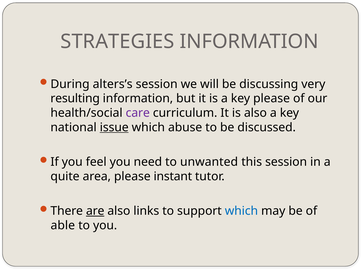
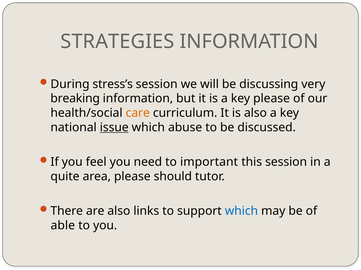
alters’s: alters’s -> stress’s (113, 84)
resulting: resulting -> breaking (75, 99)
care colour: purple -> orange (138, 113)
unwanted: unwanted -> important (209, 162)
instant: instant -> should (173, 177)
are underline: present -> none (95, 212)
